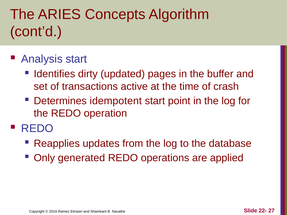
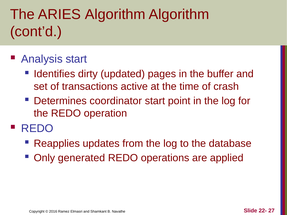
ARIES Concepts: Concepts -> Algorithm (115, 14)
idempotent: idempotent -> coordinator (116, 101)
